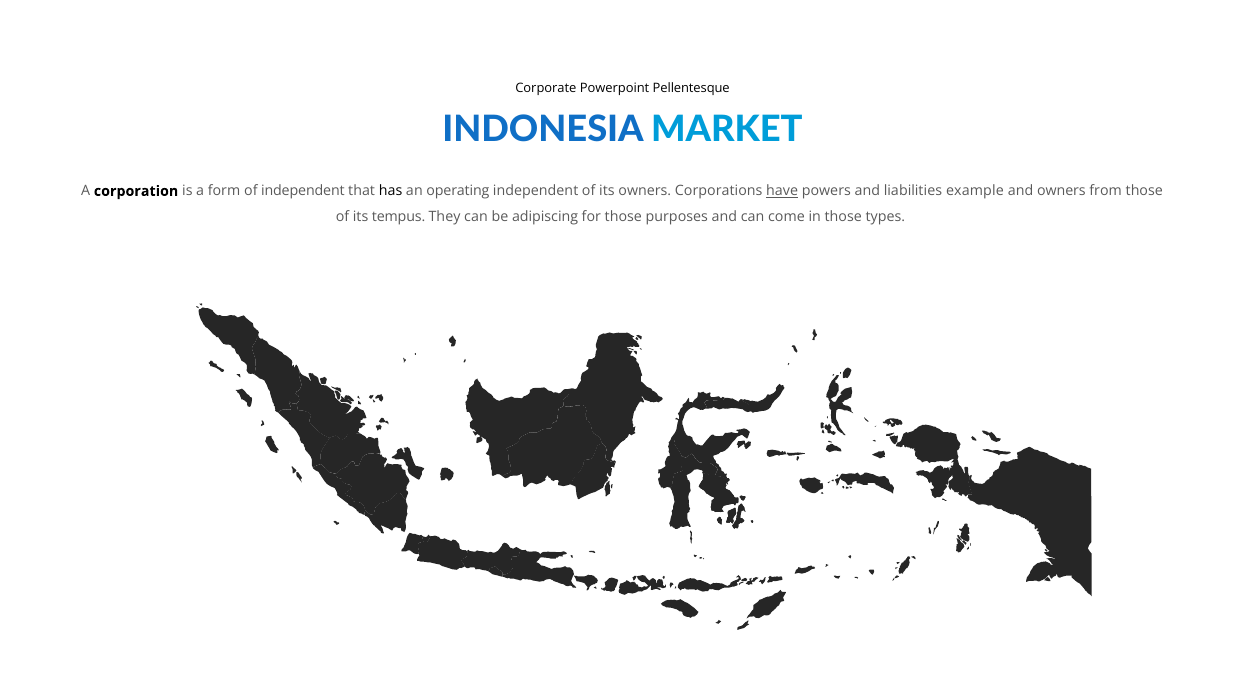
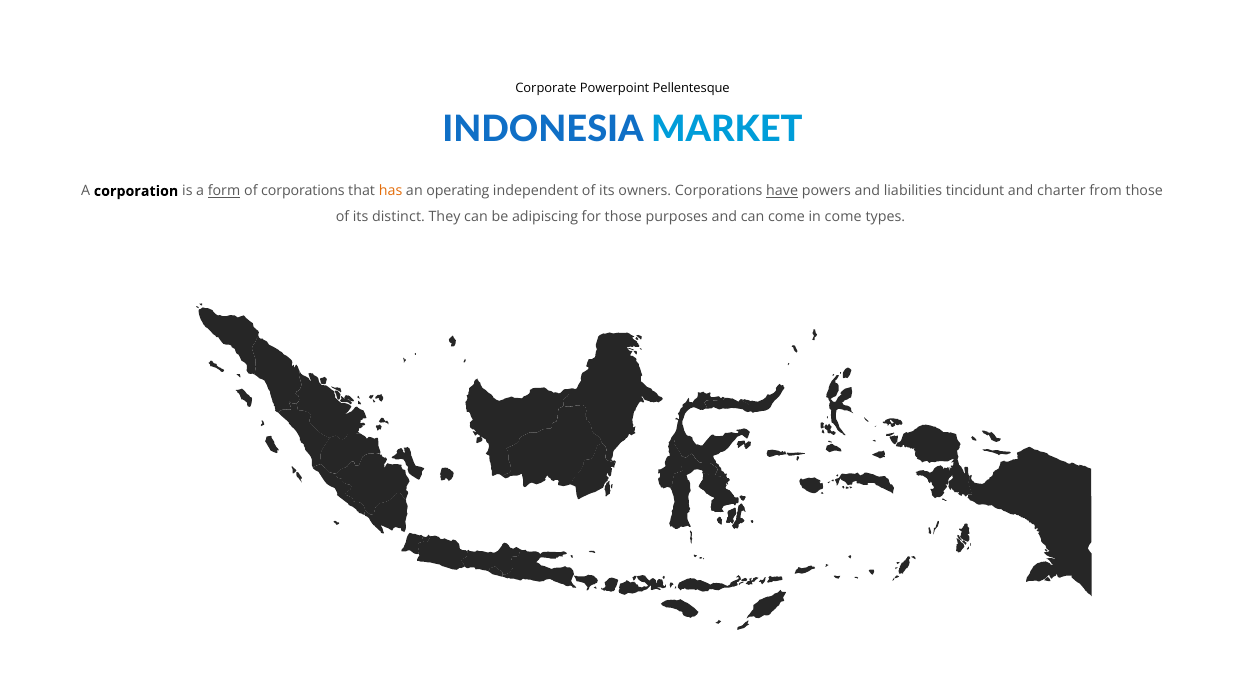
form underline: none -> present (224, 191)
of independent: independent -> corporations (303, 191)
has colour: black -> orange (391, 191)
example: example -> tincidunt (975, 191)
and owners: owners -> charter (1061, 191)
tempus: tempus -> distinct (398, 217)
in those: those -> come (843, 217)
